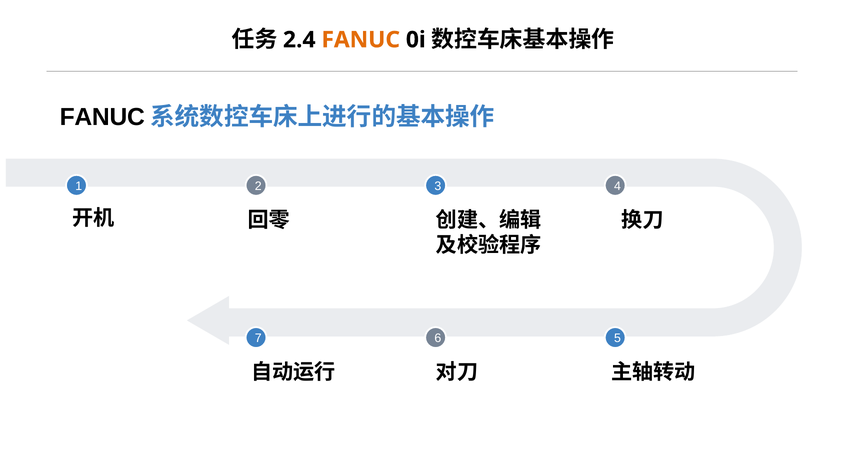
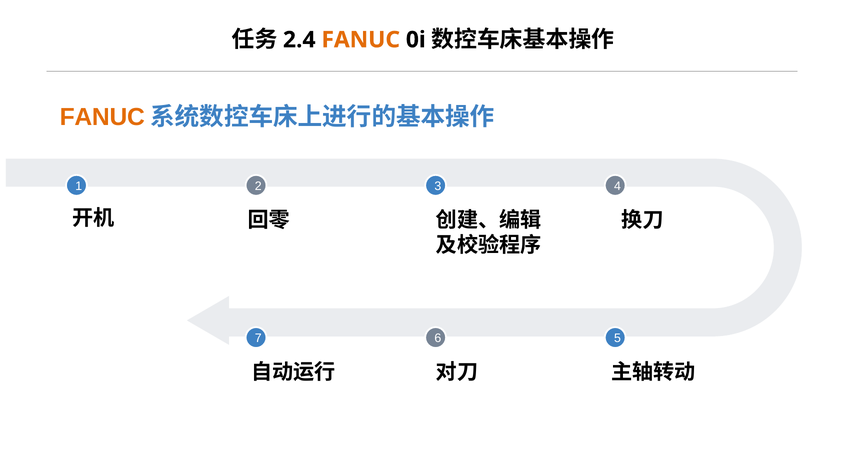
FANUC colour: black -> orange (102, 117)
